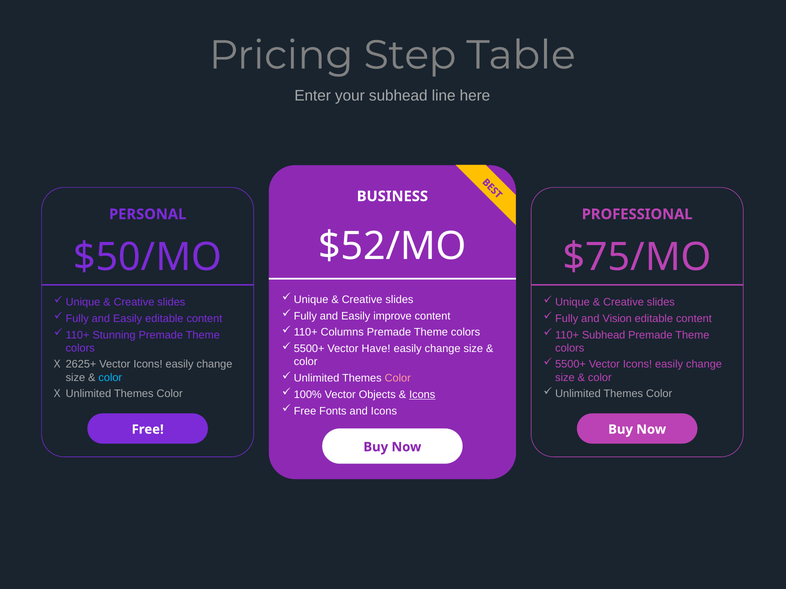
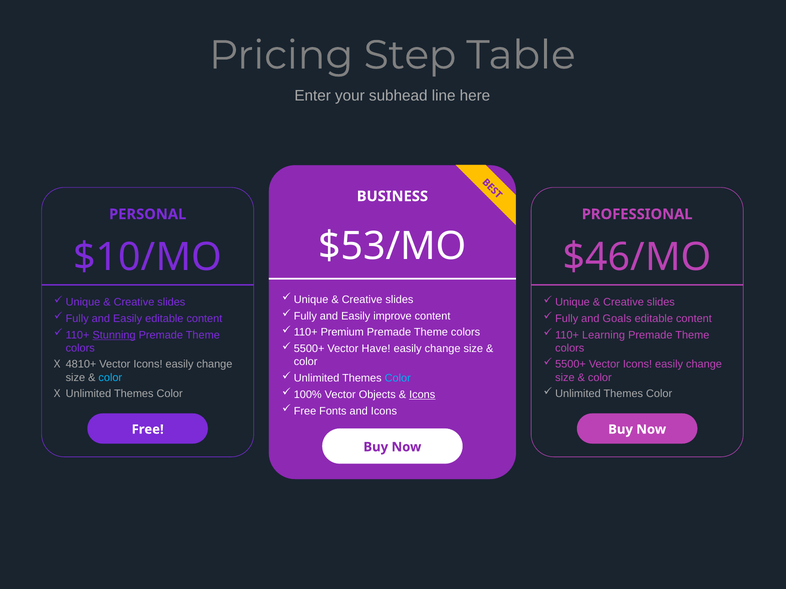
$52/MO: $52/MO -> $53/MO (392, 246)
$50/MO: $50/MO -> $10/MO (148, 258)
$75/MO: $75/MO -> $46/MO (637, 258)
Vision: Vision -> Goals (617, 319)
Columns: Columns -> Premium (342, 333)
Stunning underline: none -> present (114, 335)
Subhead: Subhead -> Learning (604, 335)
2625+: 2625+ -> 4810+ (81, 365)
Color colour: pink -> light blue (398, 378)
